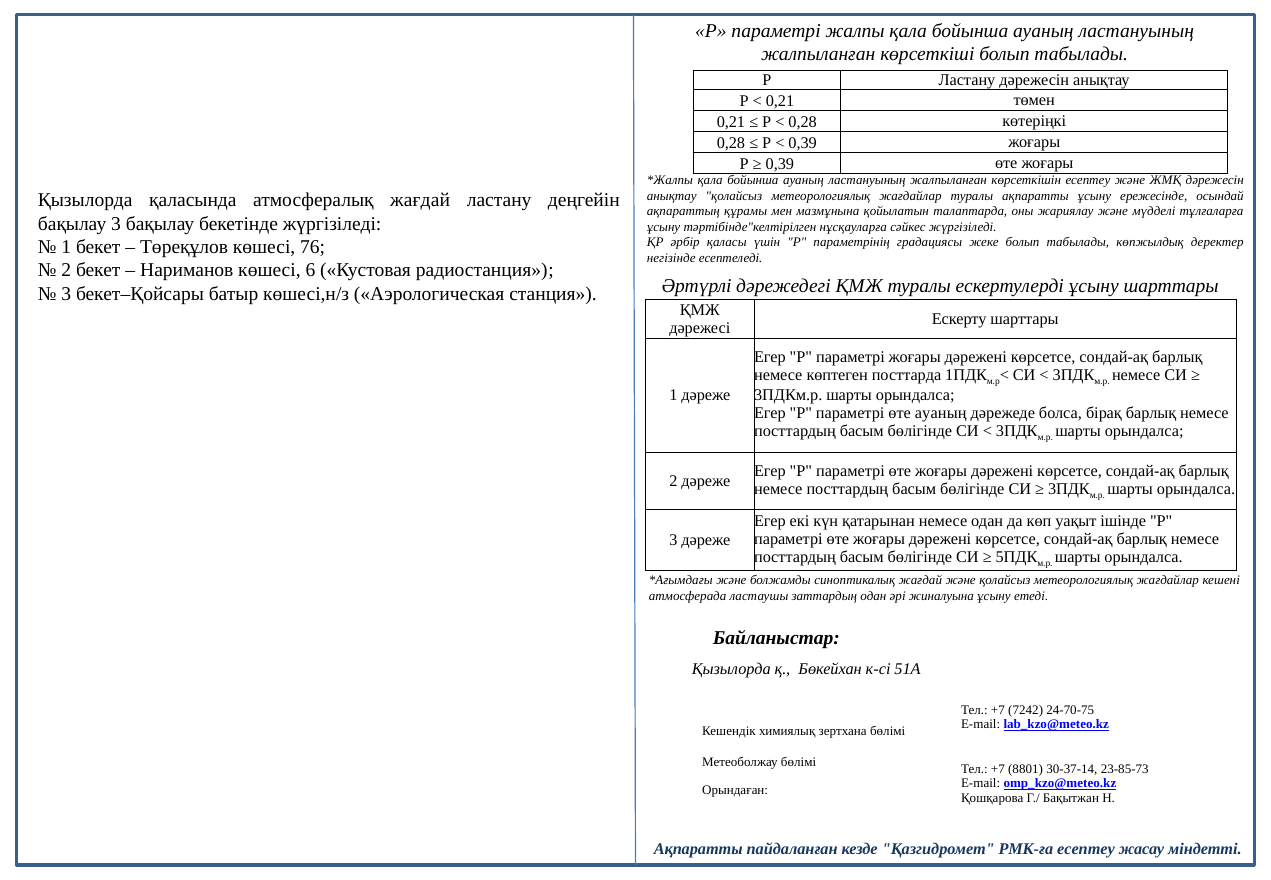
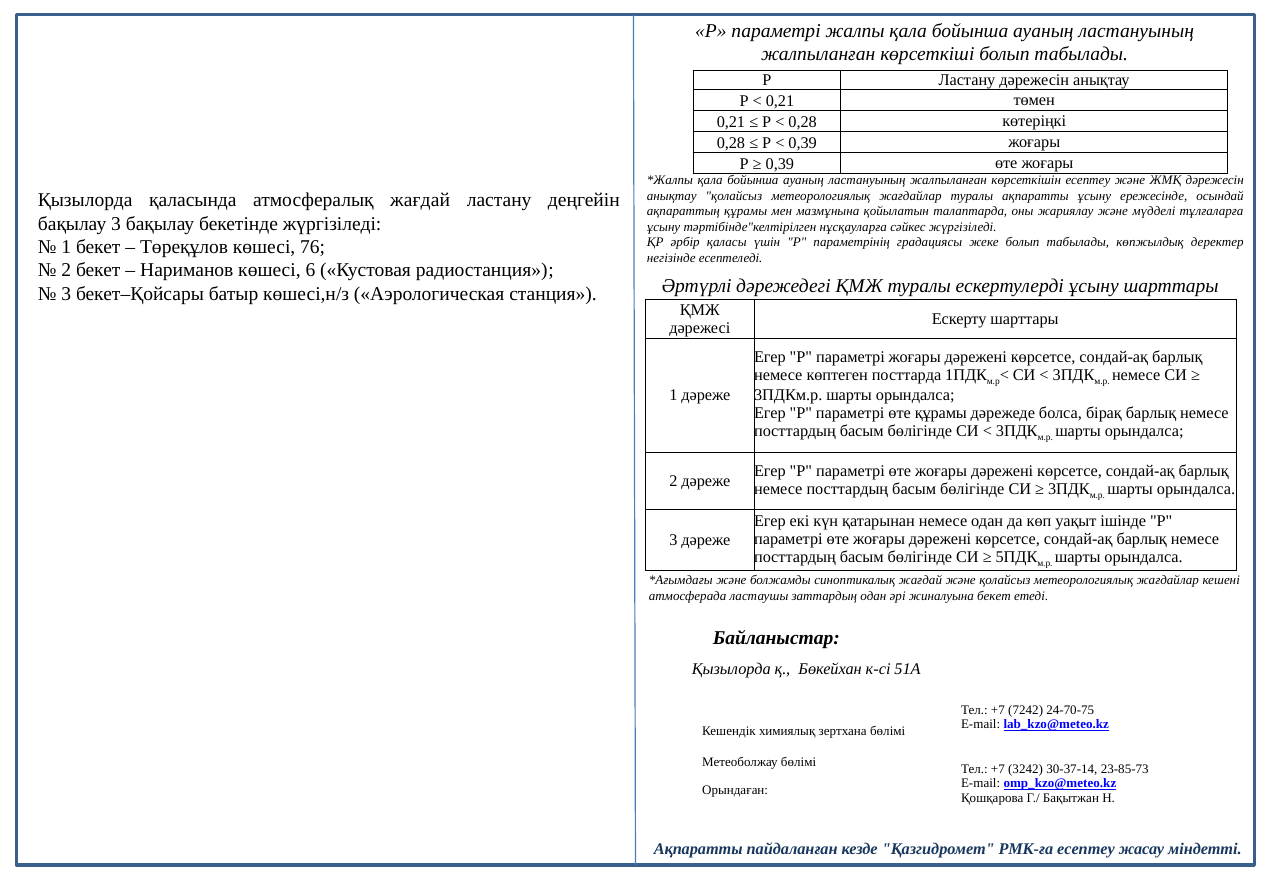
өте ауаның: ауаның -> құрамы (941, 413)
жиналуына ұсыну: ұсыну -> бекет (994, 596)
8801: 8801 -> 3242 (1026, 769)
